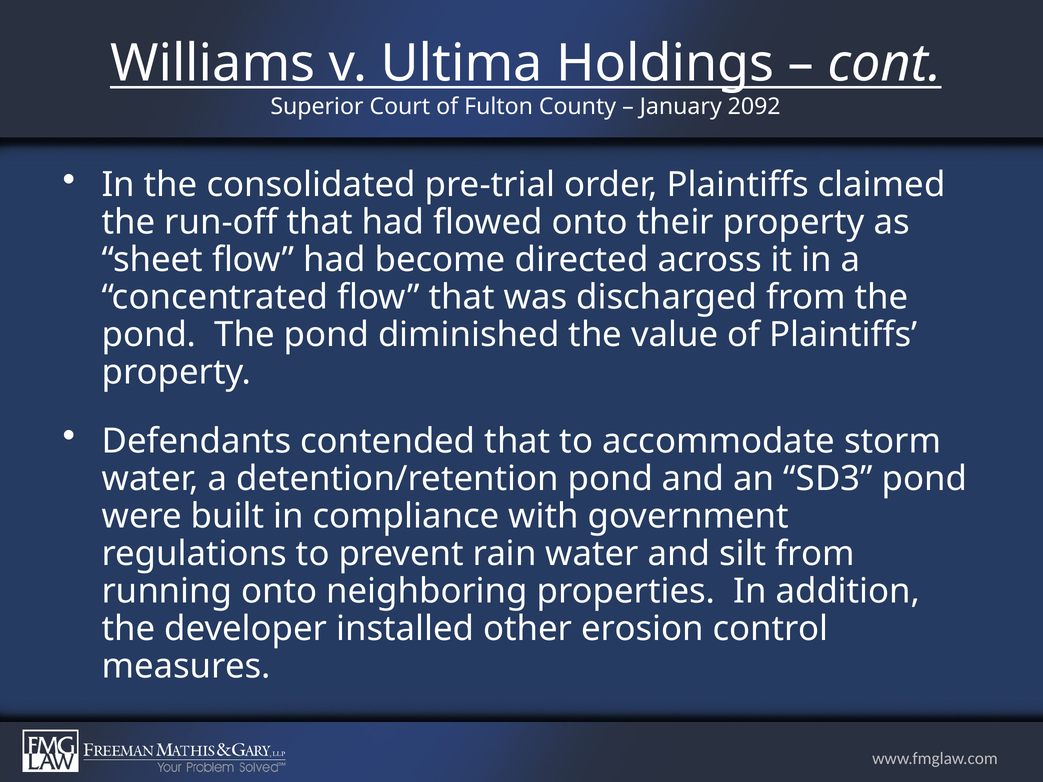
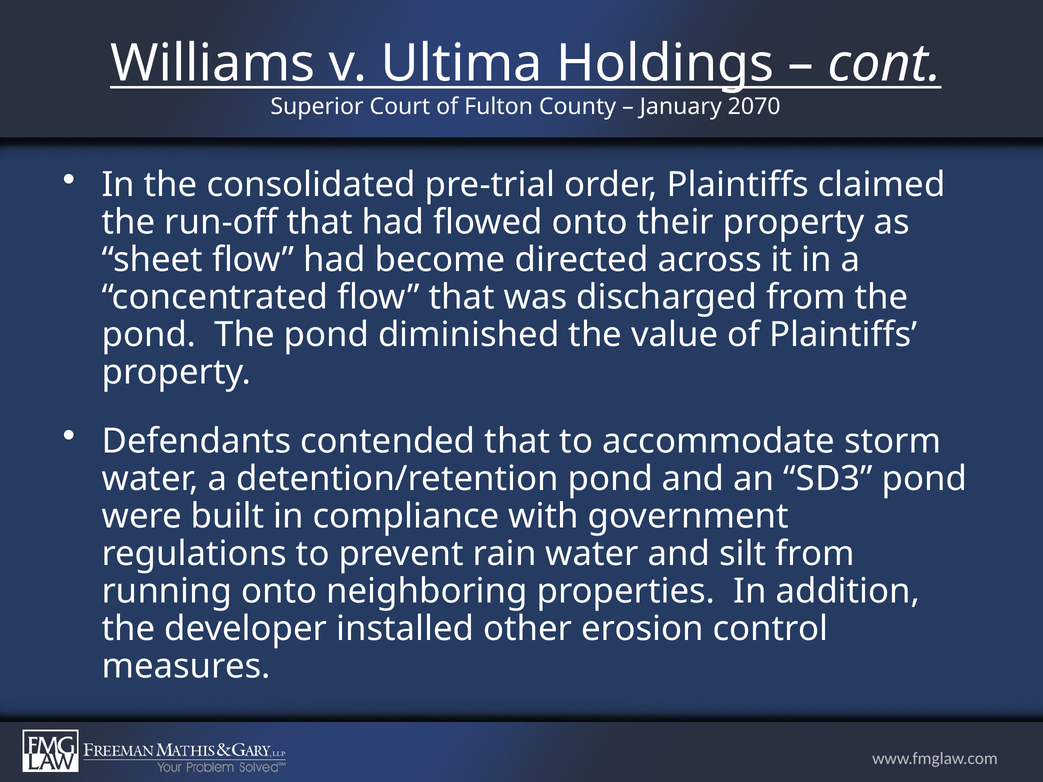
2092: 2092 -> 2070 (754, 107)
